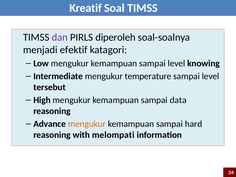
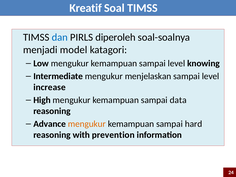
dan colour: purple -> blue (60, 37)
efektif: efektif -> model (74, 50)
temperature: temperature -> menjelaskan (148, 76)
tersebut: tersebut -> increase (50, 87)
melompati: melompati -> prevention (113, 135)
